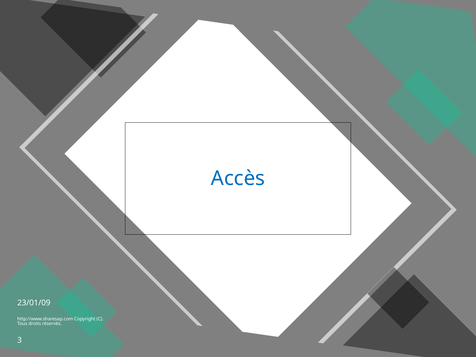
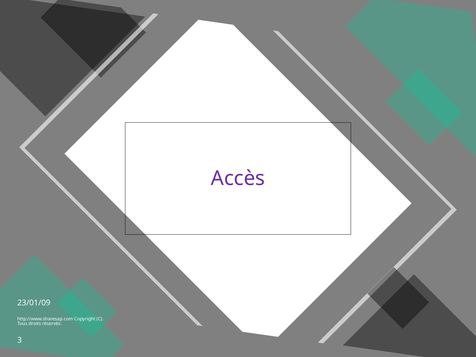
Accès colour: blue -> purple (238, 178)
